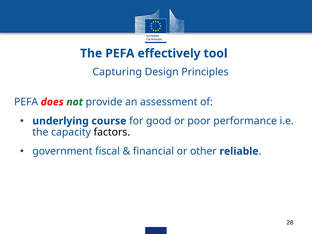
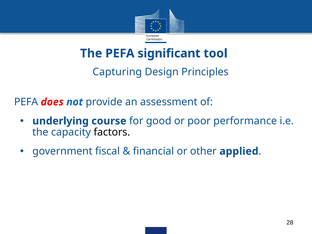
effectively: effectively -> significant (169, 53)
not colour: green -> blue (75, 102)
reliable: reliable -> applied (239, 151)
